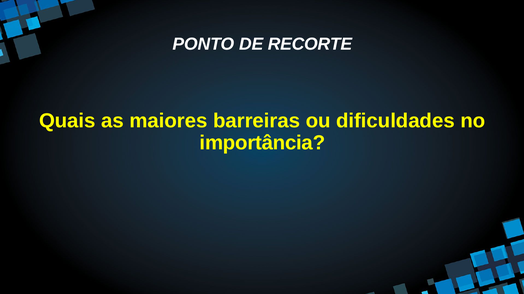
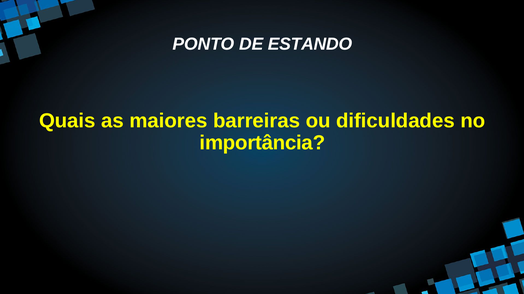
RECORTE: RECORTE -> ESTANDO (310, 44)
